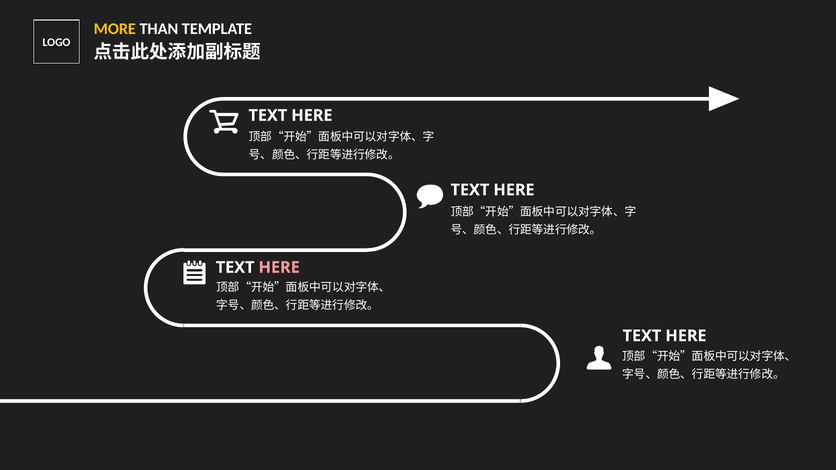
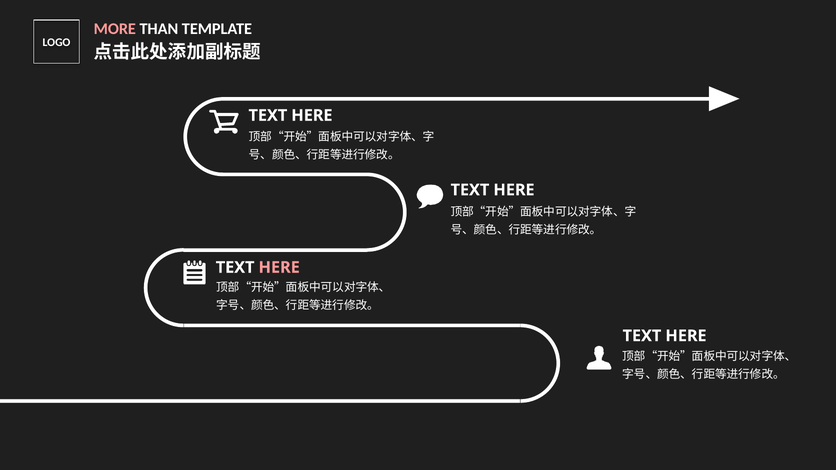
MORE colour: yellow -> pink (115, 29)
